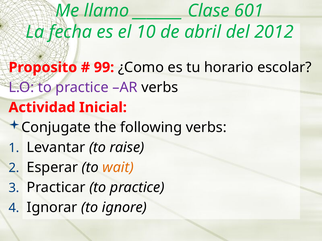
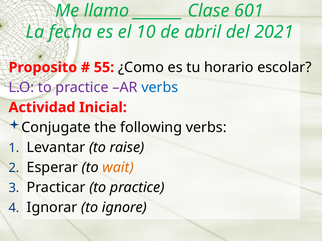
2012: 2012 -> 2021 (274, 32)
99: 99 -> 55 (104, 68)
verbs colour: black -> blue (160, 88)
